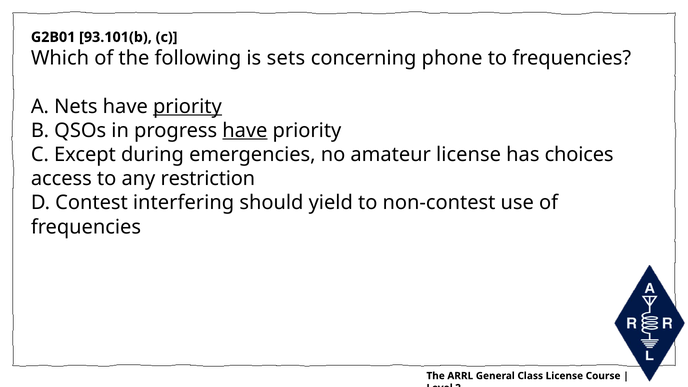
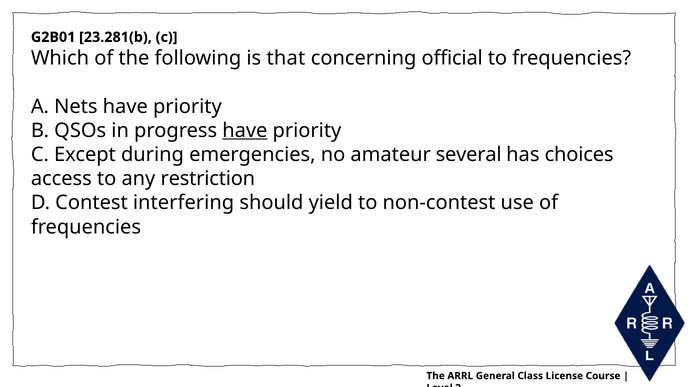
93.101(b: 93.101(b -> 23.281(b (115, 37)
sets: sets -> that (286, 58)
phone: phone -> official (452, 58)
priority underline: present -> none (187, 106)
amateur license: license -> several (469, 155)
